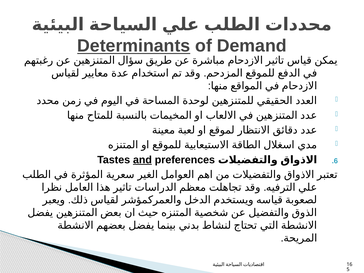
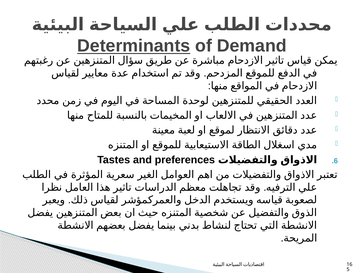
and underline: present -> none (142, 160)
